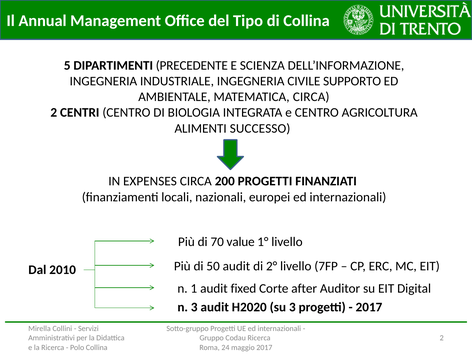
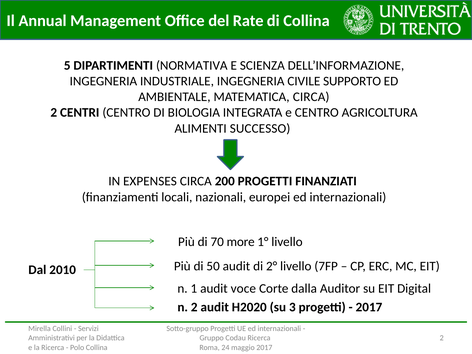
Tipo: Tipo -> Rate (248, 21)
PRECEDENTE: PRECEDENTE -> NORMATIVA (192, 65)
value: value -> more (241, 242)
fixed: fixed -> voce (243, 288)
after: after -> dalla (304, 288)
n 3: 3 -> 2 (194, 307)
